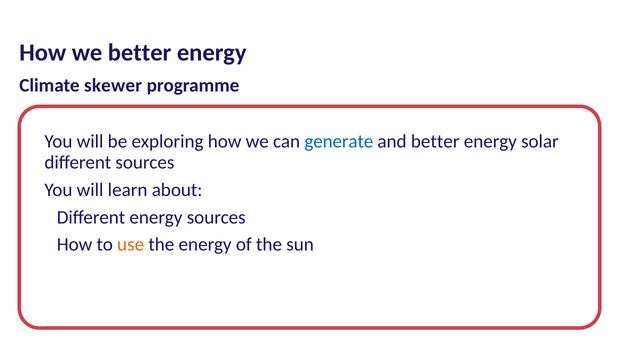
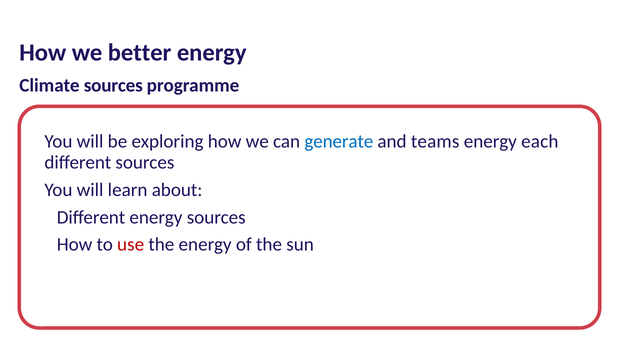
Climate skewer: skewer -> sources (113, 86)
and better: better -> teams (435, 142)
solar: solar -> each (540, 142)
use colour: orange -> red (131, 245)
